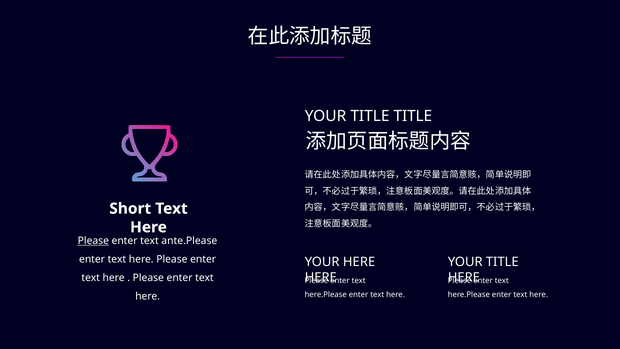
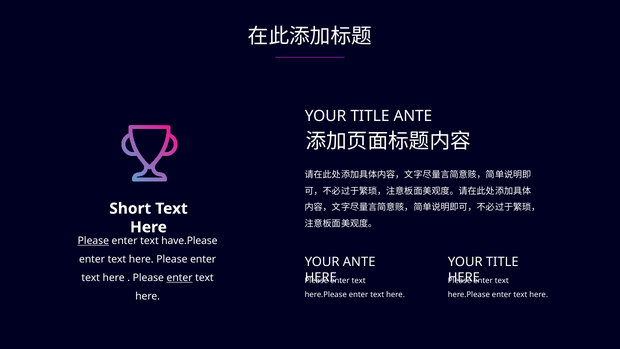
TITLE TITLE: TITLE -> ANTE (413, 116)
ante.Please: ante.Please -> have.Please (189, 241)
YOUR HERE: HERE -> ANTE (359, 262)
enter underline: none -> present (180, 278)
